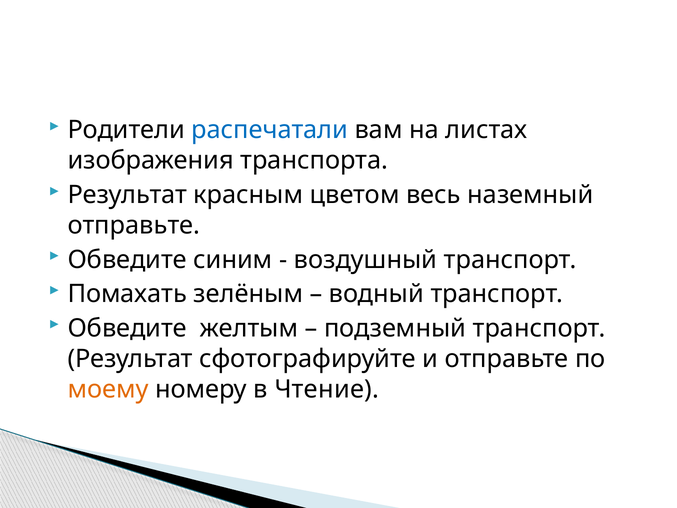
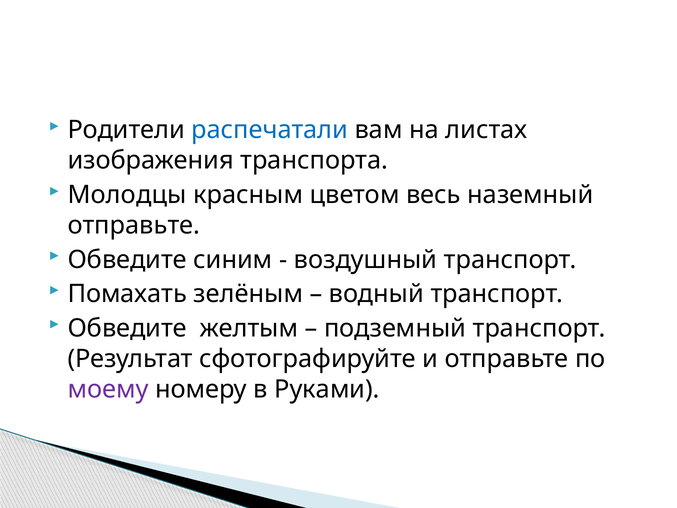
Результат: Результат -> Молодцы (127, 195)
моему colour: orange -> purple (108, 389)
Чтение: Чтение -> Руками (327, 389)
